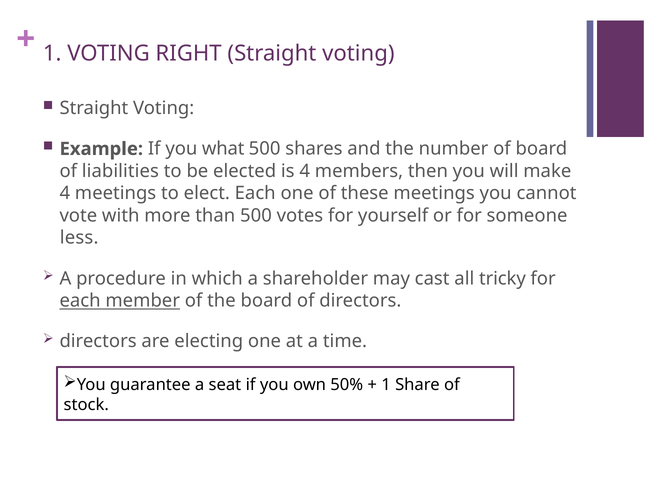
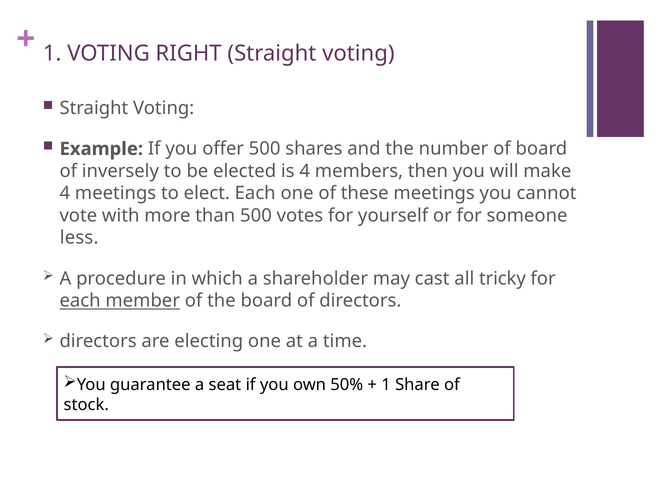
what: what -> offer (223, 149)
liabilities: liabilities -> inversely (120, 171)
